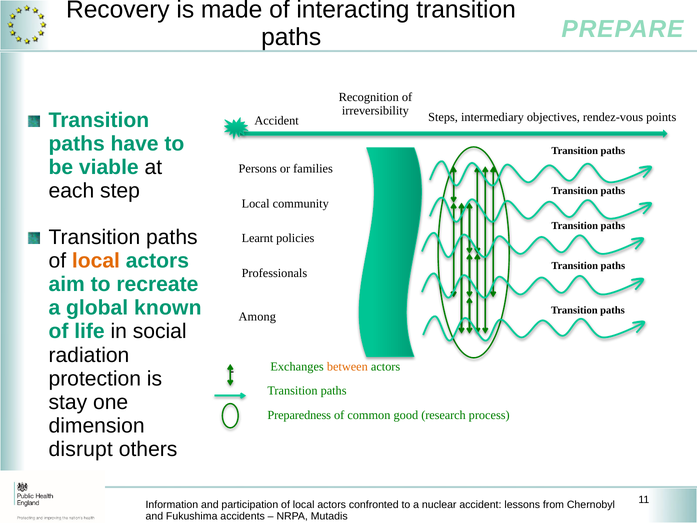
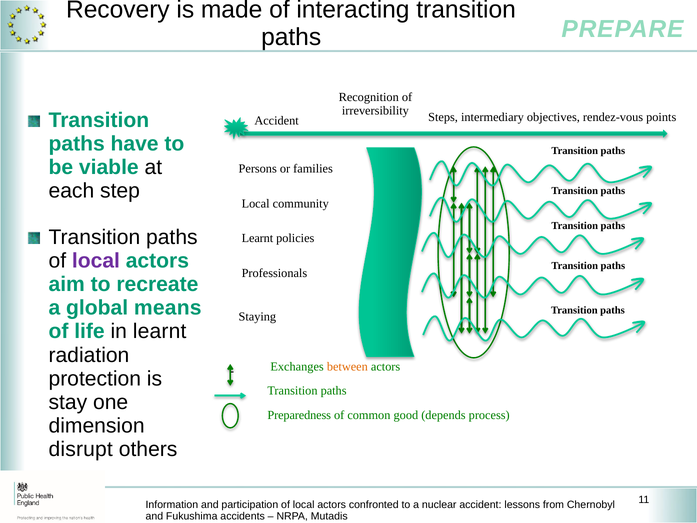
local colour: orange -> purple (96, 261)
known: known -> means (168, 308)
Among: Among -> Staying (257, 316)
in social: social -> learnt (160, 331)
research: research -> depends (443, 415)
